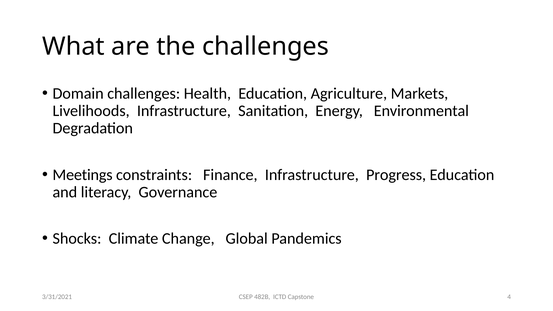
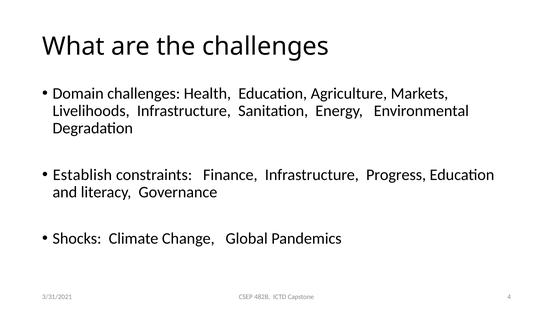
Meetings: Meetings -> Establish (82, 175)
